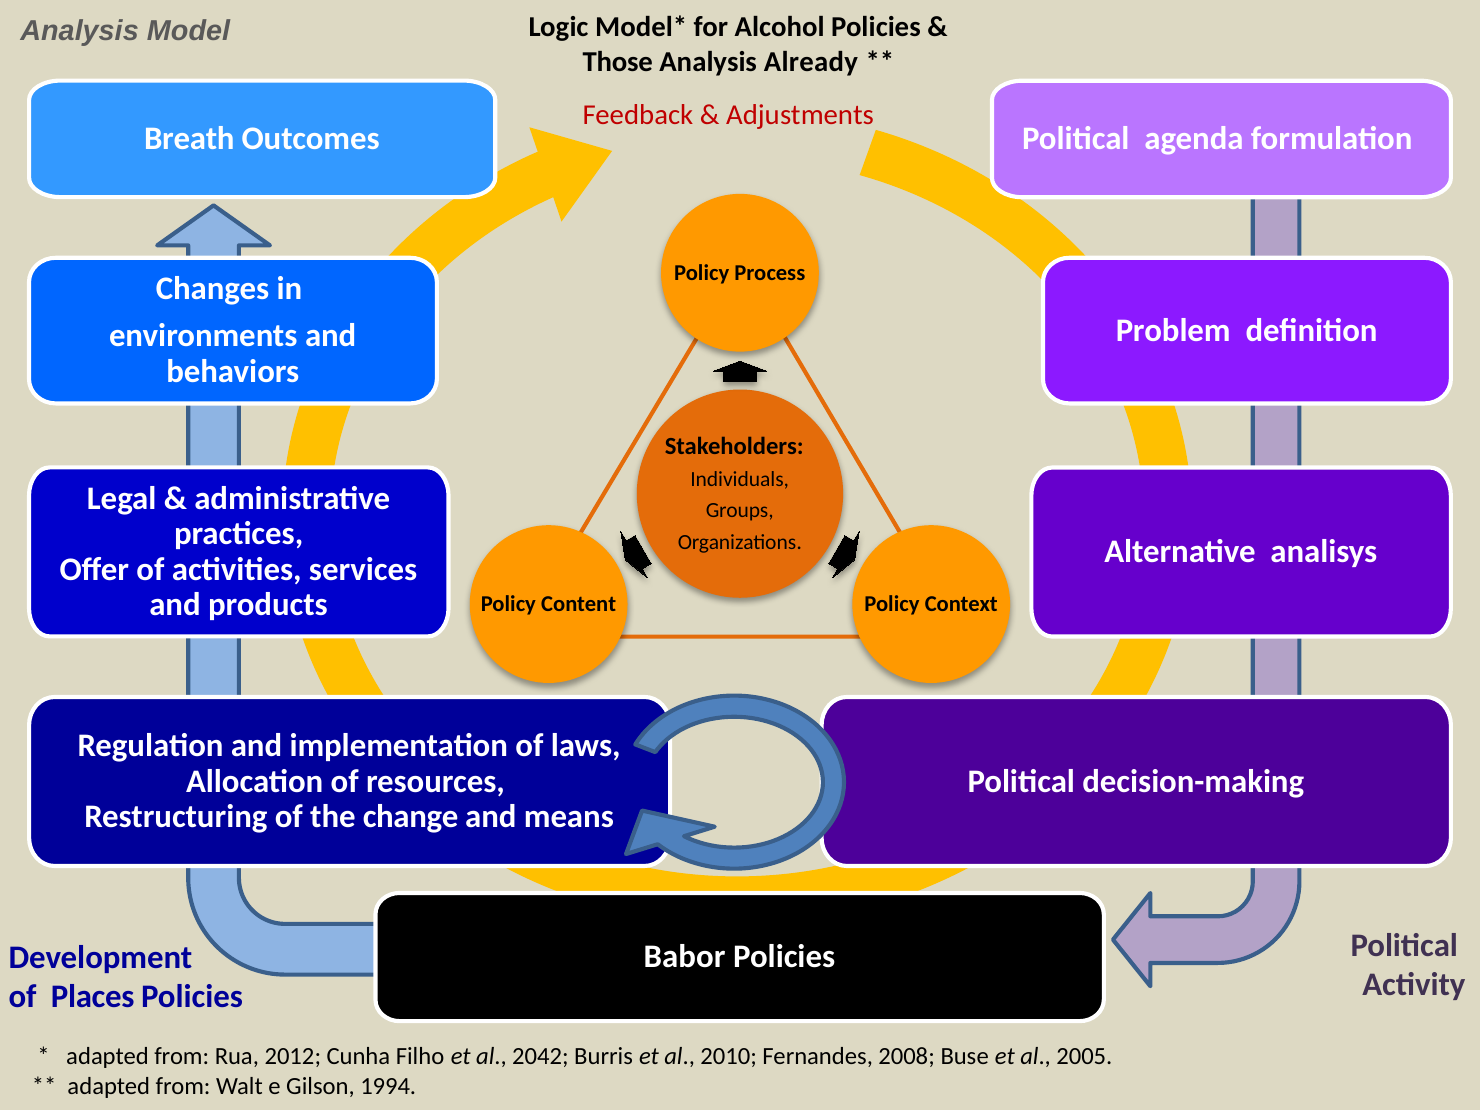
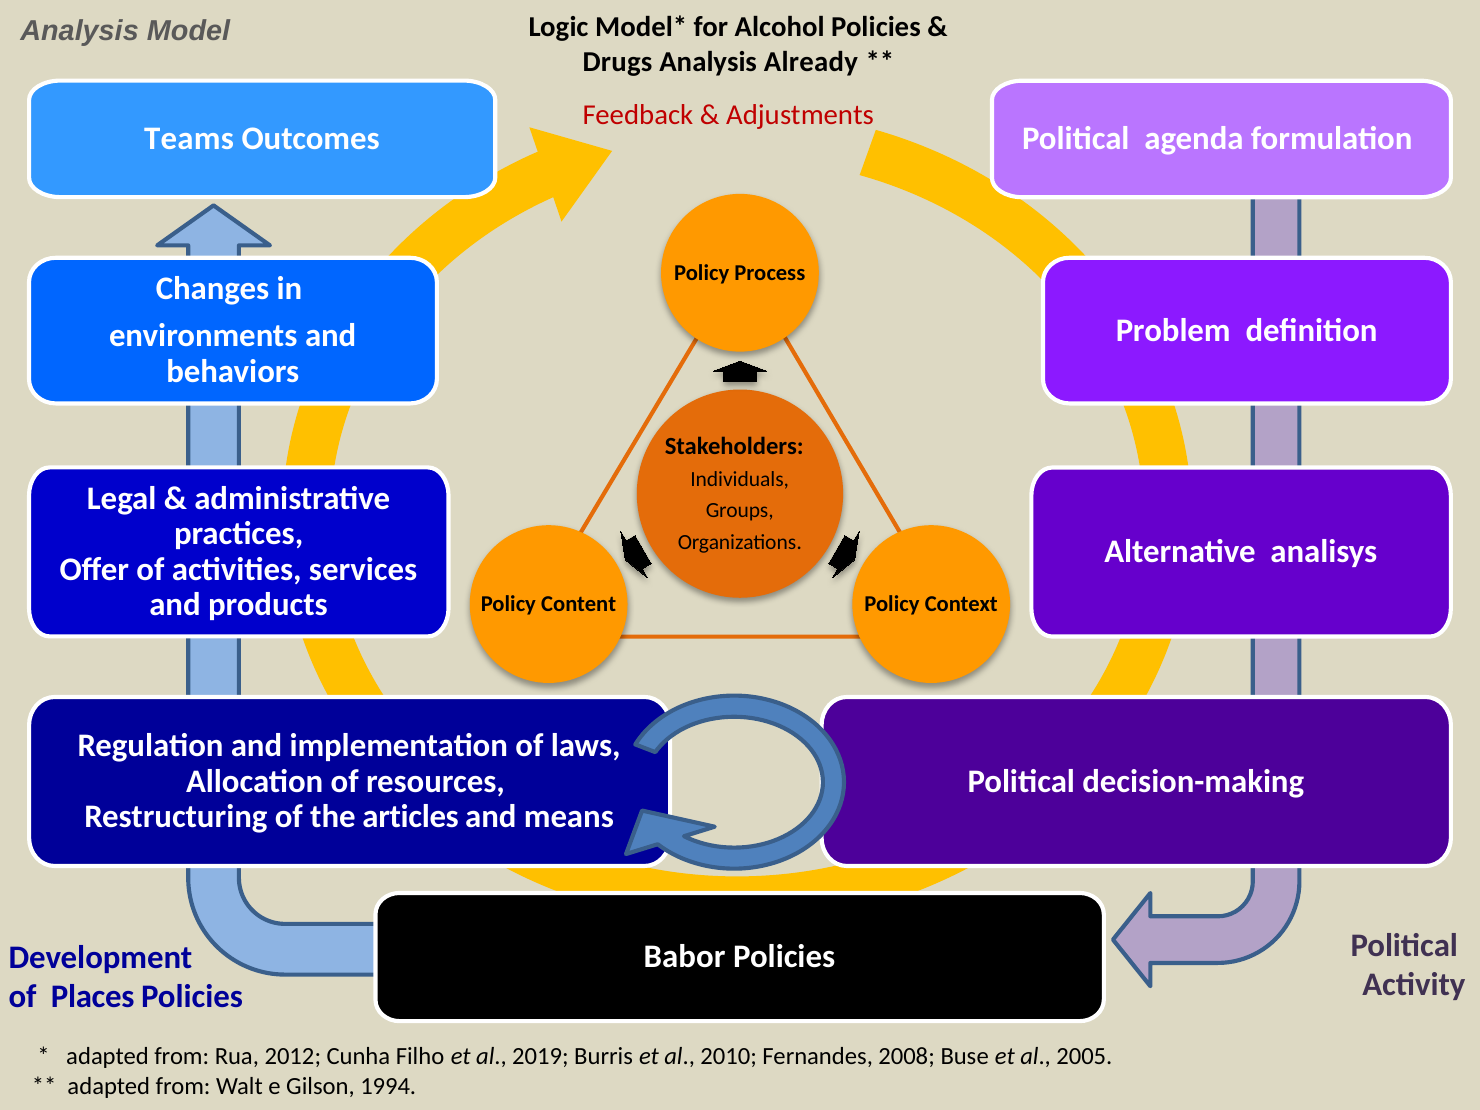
Those: Those -> Drugs (618, 62)
Breath: Breath -> Teams (189, 139)
change: change -> articles (411, 817)
2042: 2042 -> 2019 (540, 1057)
